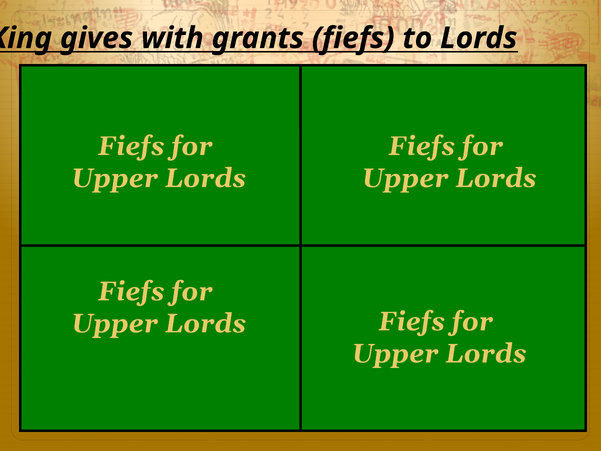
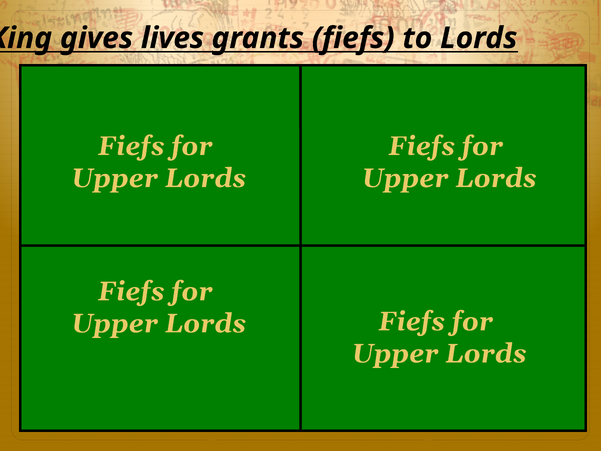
with: with -> lives (172, 38)
